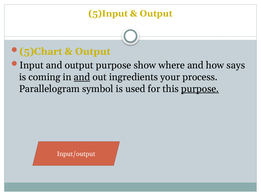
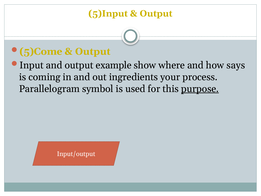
5)Chart: 5)Chart -> 5)Come (41, 51)
output purpose: purpose -> example (114, 65)
and underline: present -> none (82, 77)
